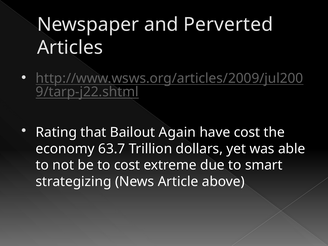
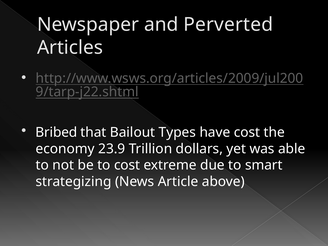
Rating: Rating -> Bribed (56, 132)
Again: Again -> Types (177, 132)
63.7: 63.7 -> 23.9 (112, 149)
